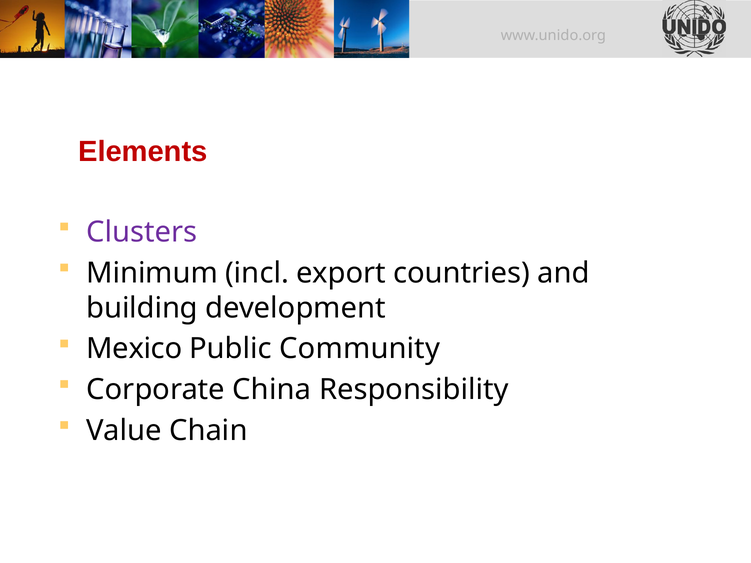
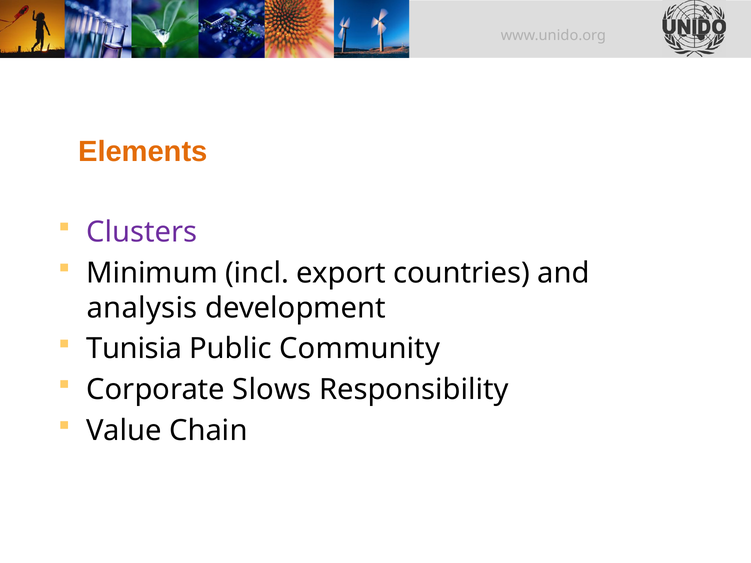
Elements colour: red -> orange (143, 151)
building: building -> analysis (142, 308)
Mexico: Mexico -> Tunisia (134, 349)
China: China -> Slows (272, 390)
